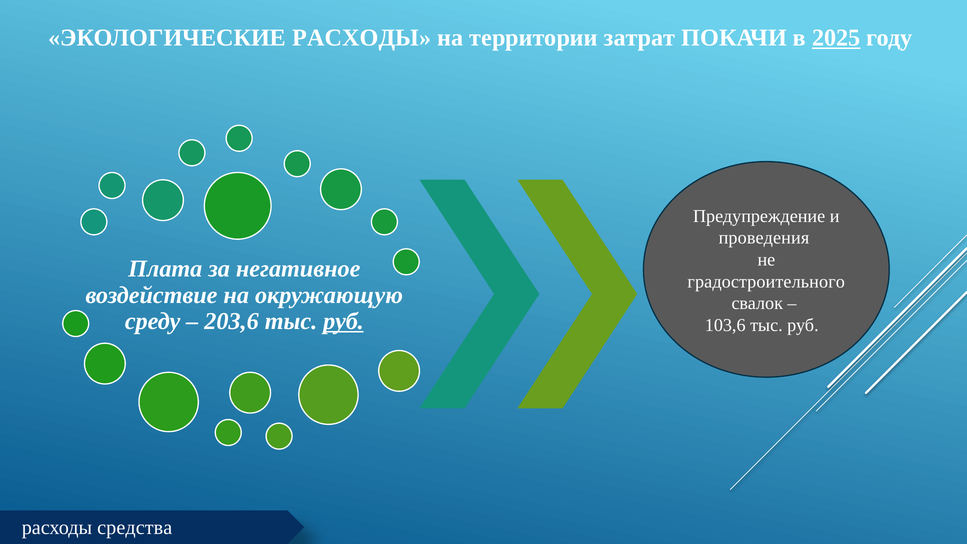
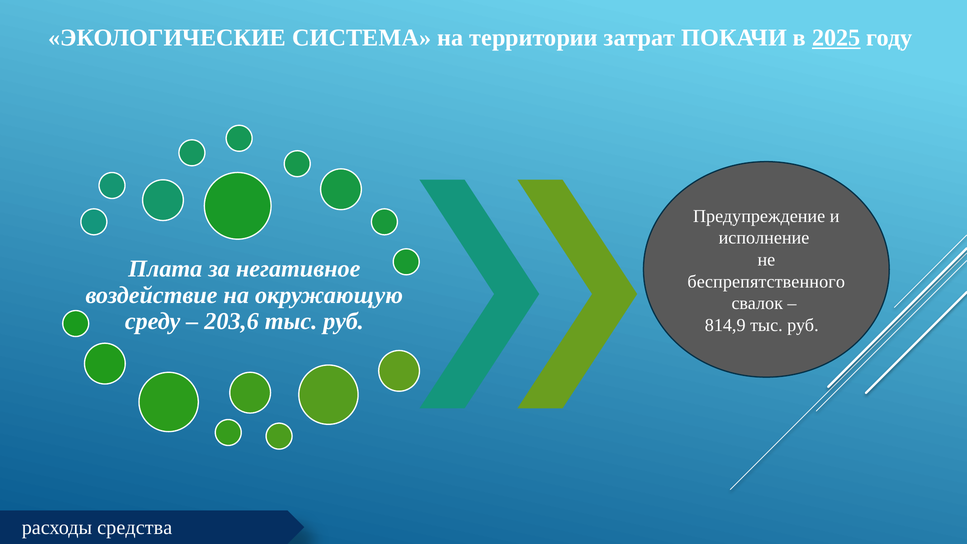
ЭКОЛОГИЧЕСКИЕ РАСХОДЫ: РАСХОДЫ -> СИСТЕМА (362, 38)
проведения: проведения -> исполнение (764, 238)
градостроительного: градостроительного -> беспрепятственного (766, 281)
руб underline: present -> none (344, 321)
103,6: 103,6 -> 814,9 (725, 325)
